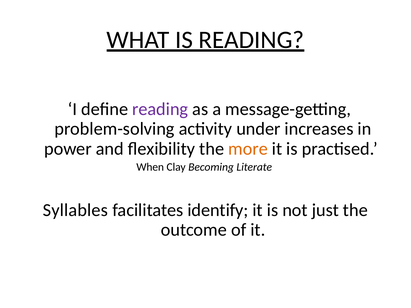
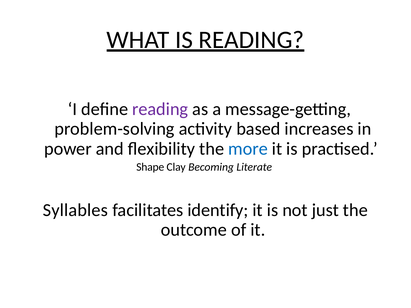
under: under -> based (258, 129)
more colour: orange -> blue (248, 149)
When: When -> Shape (150, 167)
